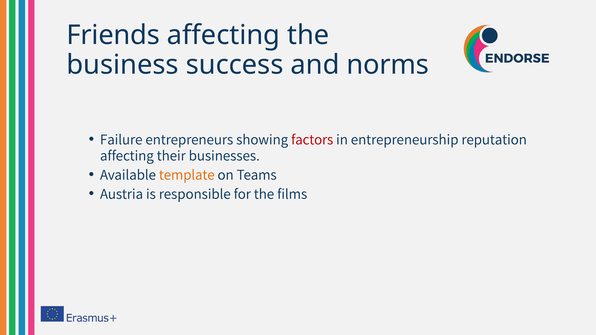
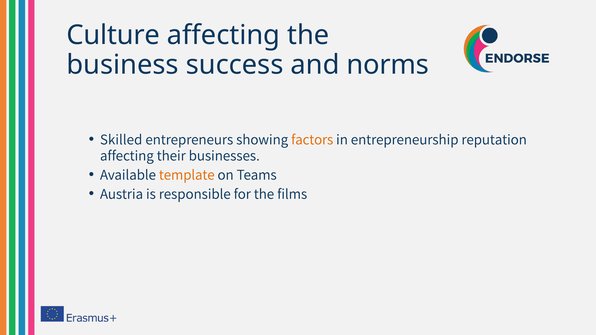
Friends: Friends -> Culture (113, 35)
Failure: Failure -> Skilled (121, 140)
factors colour: red -> orange (312, 140)
